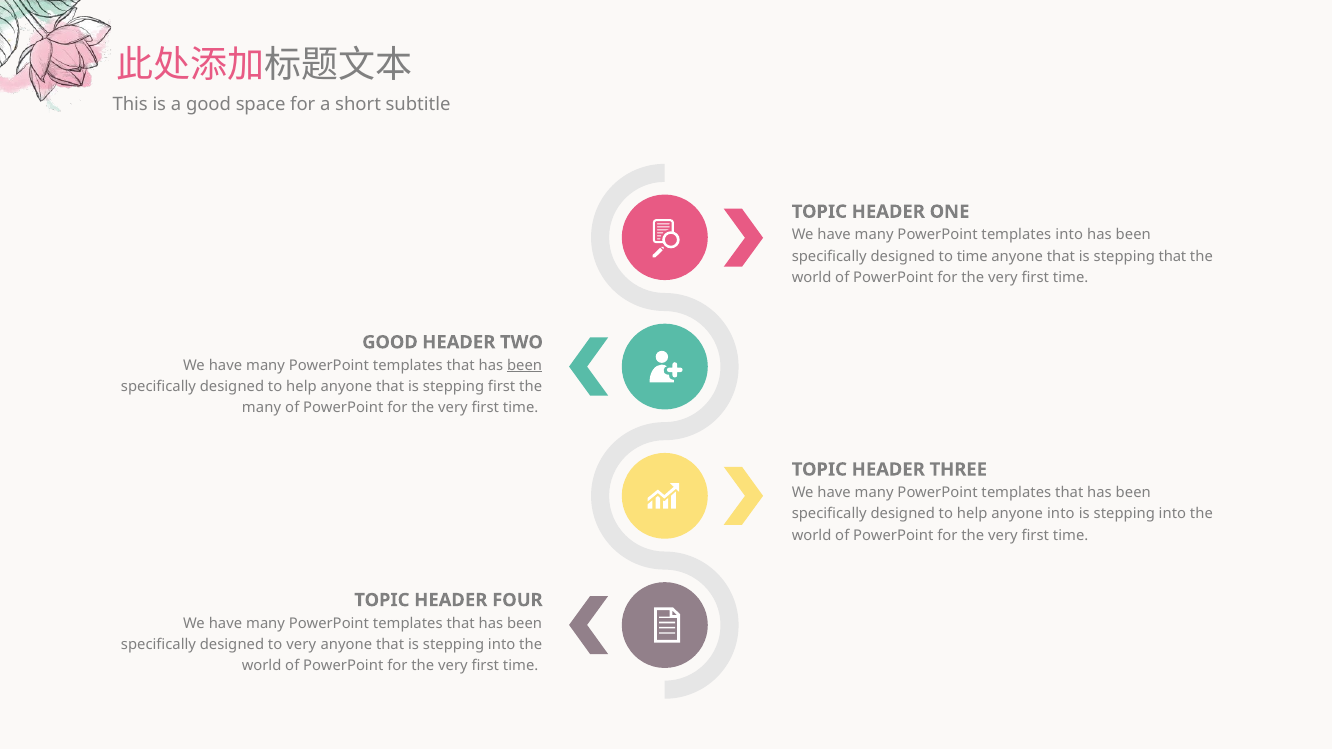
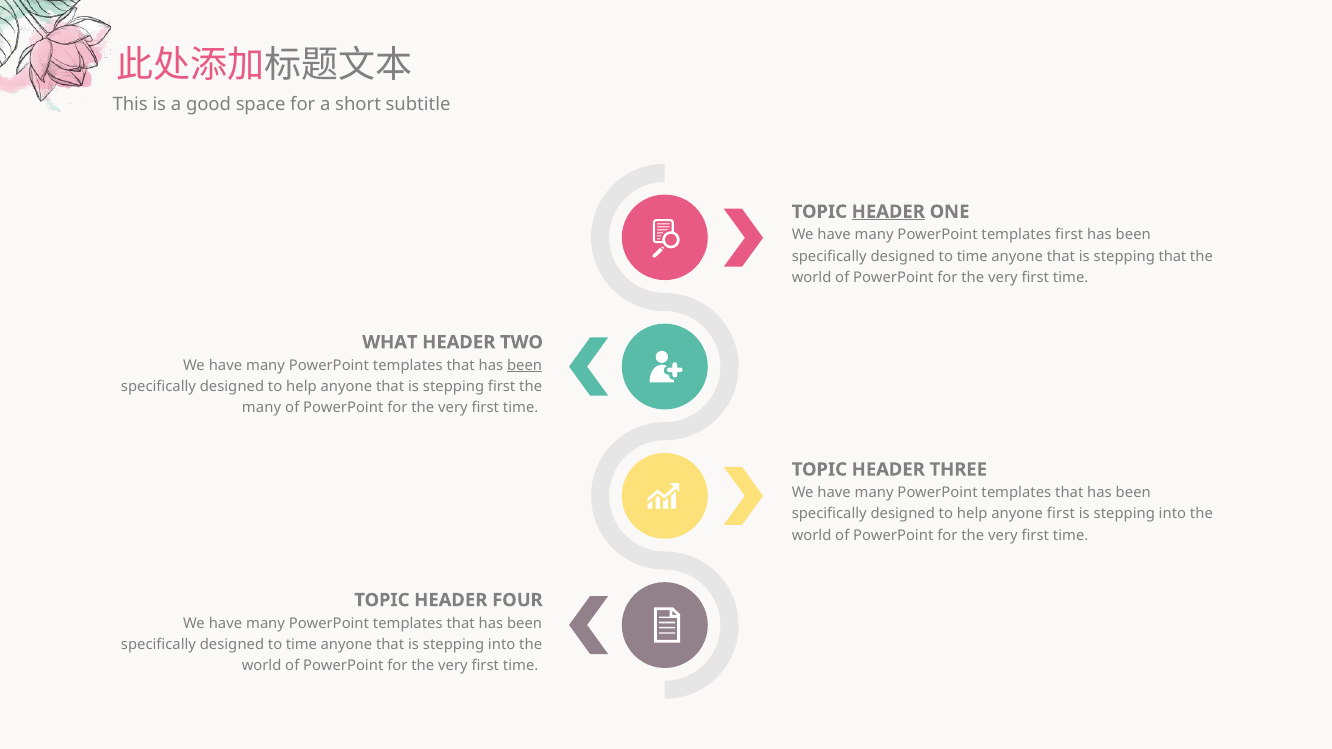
HEADER underline: none -> present (888, 212)
templates into: into -> first (1069, 235)
GOOD: GOOD -> WHAT (390, 342)
anyone into: into -> first (1061, 514)
very: very -> time (301, 645)
